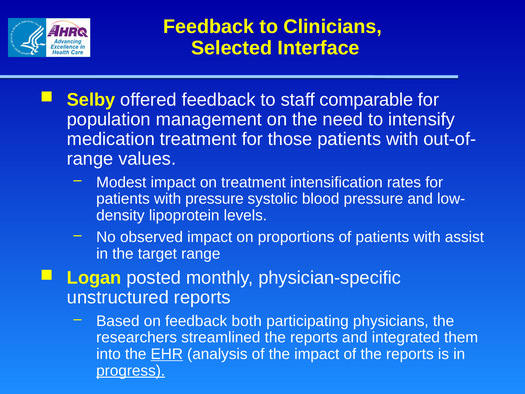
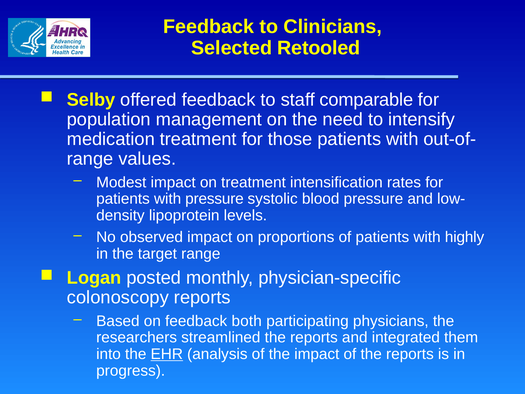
Interface: Interface -> Retooled (319, 48)
assist: assist -> highly (465, 237)
unstructured: unstructured -> colonoscopy (118, 297)
progress underline: present -> none (131, 370)
